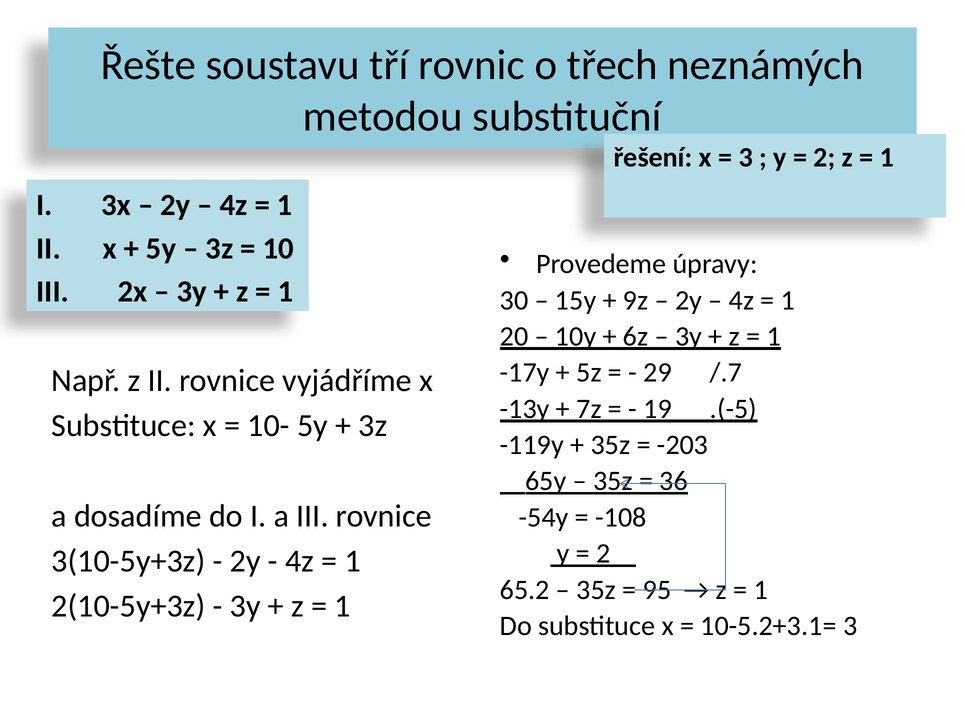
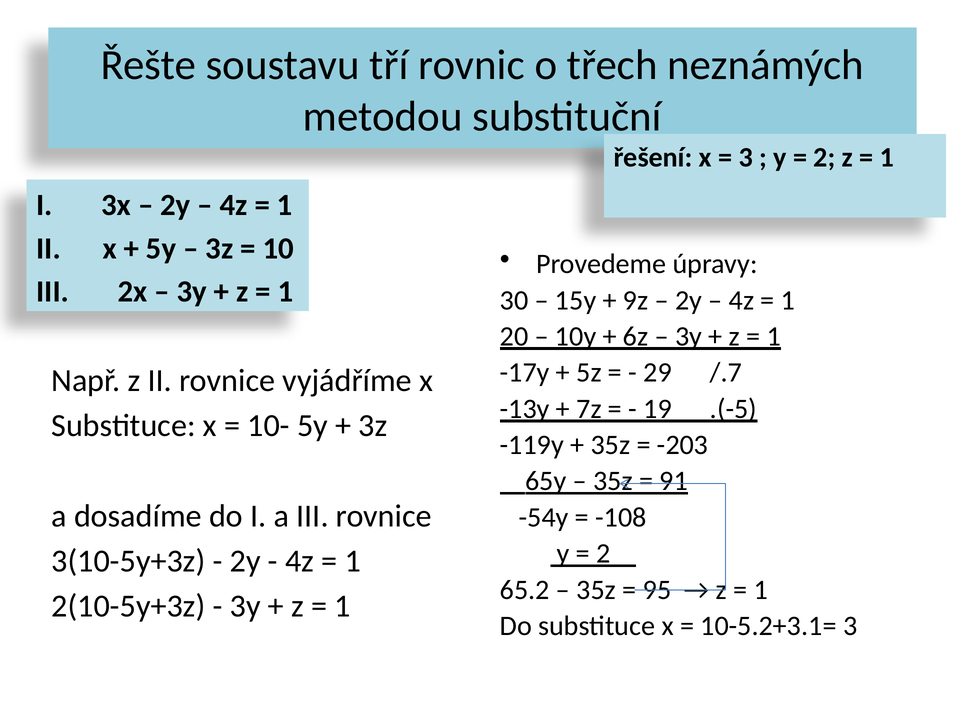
36: 36 -> 91 (674, 481)
